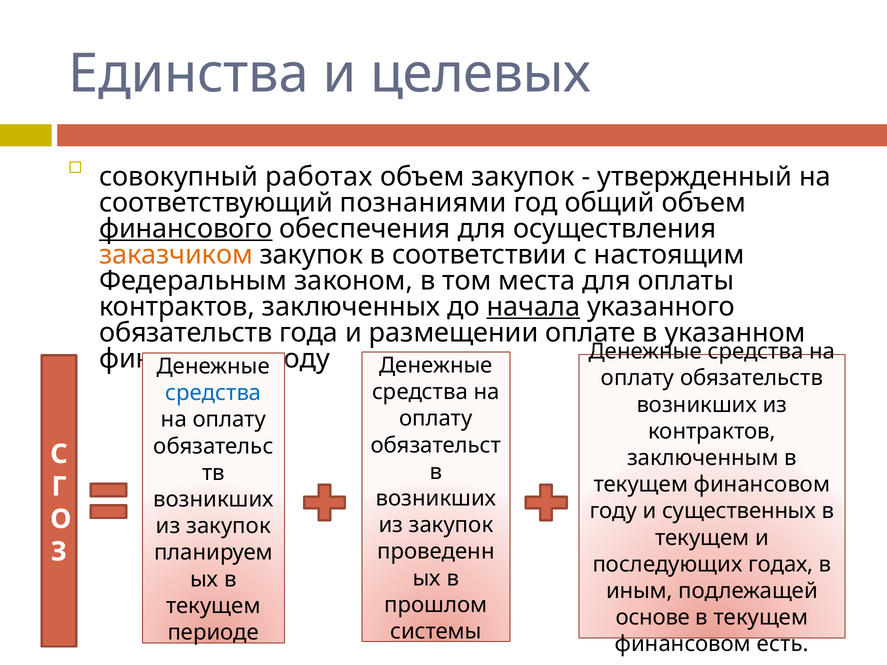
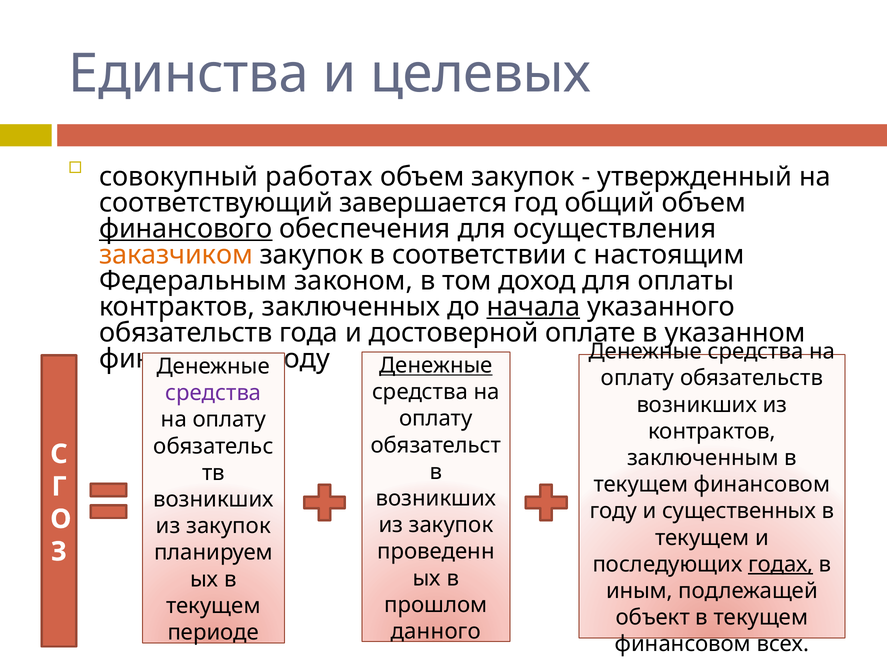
познаниями: познаниями -> завершается (423, 203)
места: места -> доход (537, 281)
размещении: размещении -> достоверной (454, 333)
Денежные underline: none -> present (436, 366)
средства colour: blue -> purple (213, 393)
годах underline: none -> present (781, 565)
основе: основе -> объект (653, 618)
системы: системы -> данного (436, 632)
есть: есть -> всех (783, 644)
